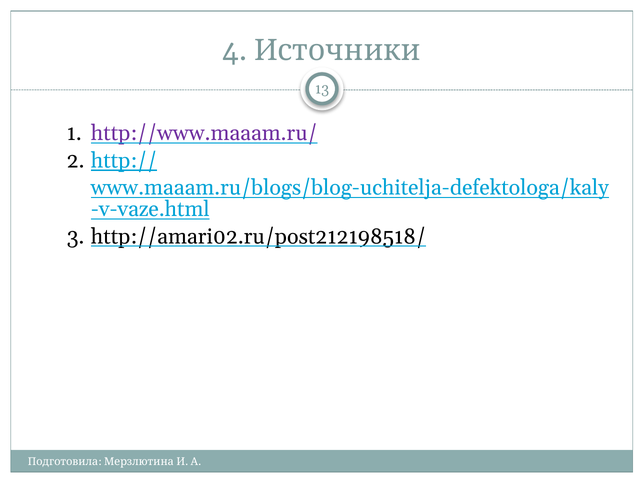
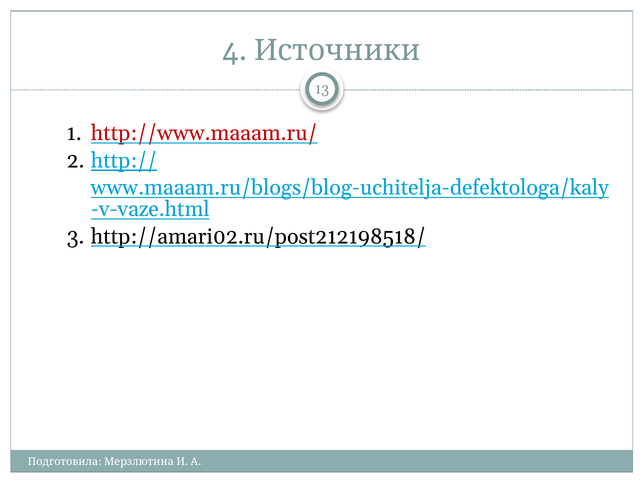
http://www.maaam.ru/ colour: purple -> red (204, 133)
